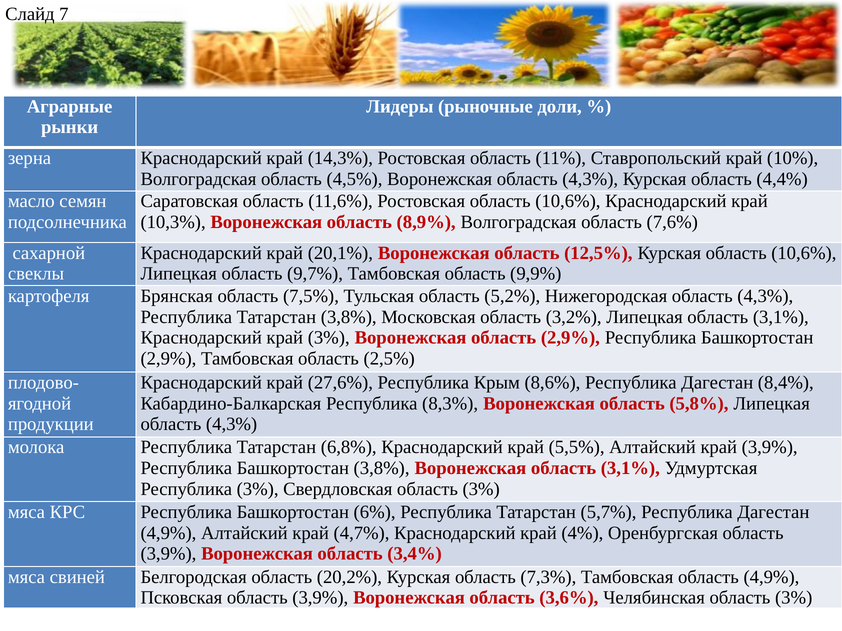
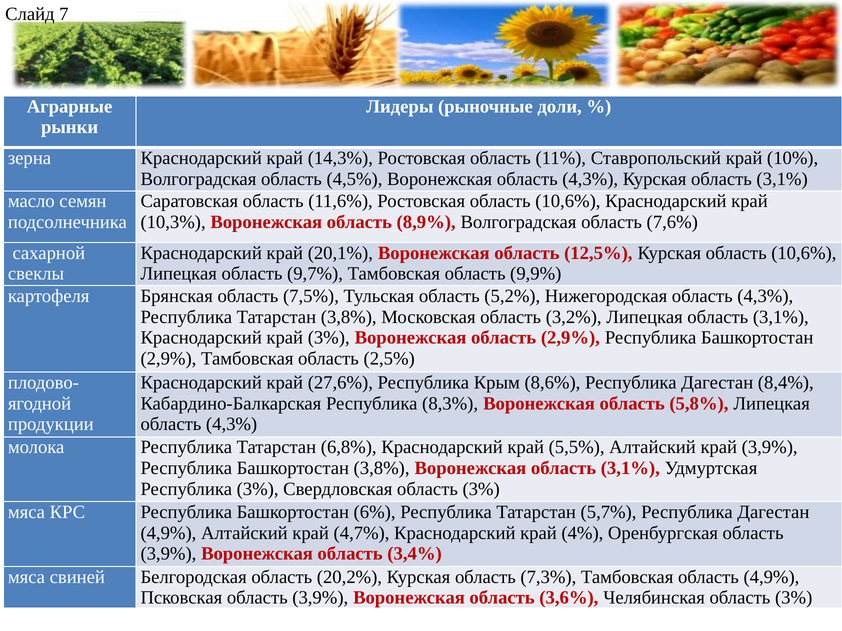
Курская область 4,4%: 4,4% -> 3,1% (782, 179)
